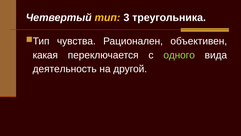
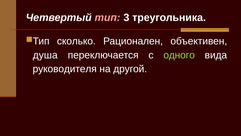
тип colour: yellow -> pink (108, 18)
чувства: чувства -> сколько (76, 41)
какая: какая -> душа (45, 55)
деятельность: деятельность -> руководителя (65, 69)
